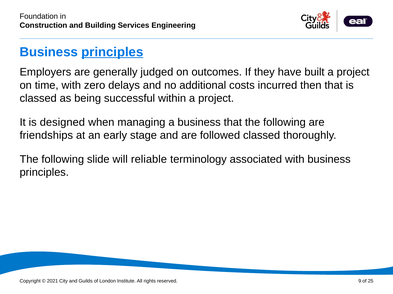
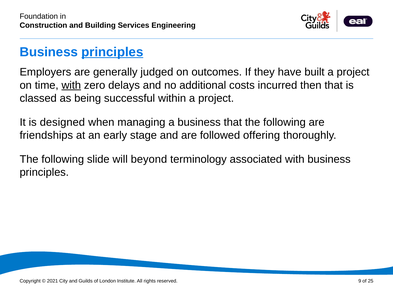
with underline: none -> present (71, 85)
followed classed: classed -> offering (262, 136)
reliable: reliable -> beyond (149, 160)
